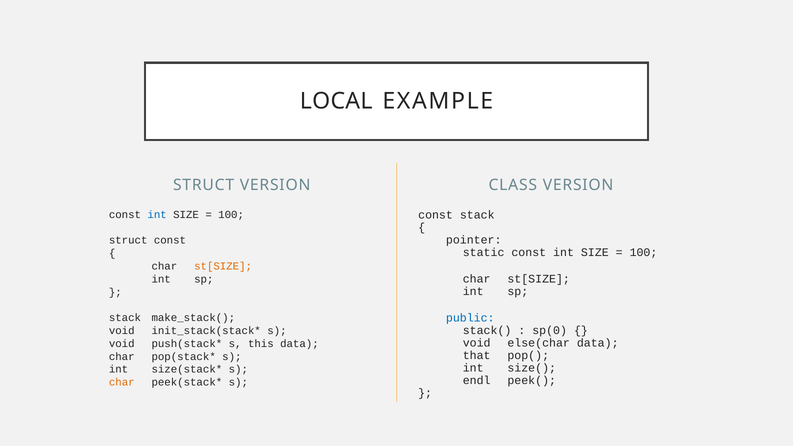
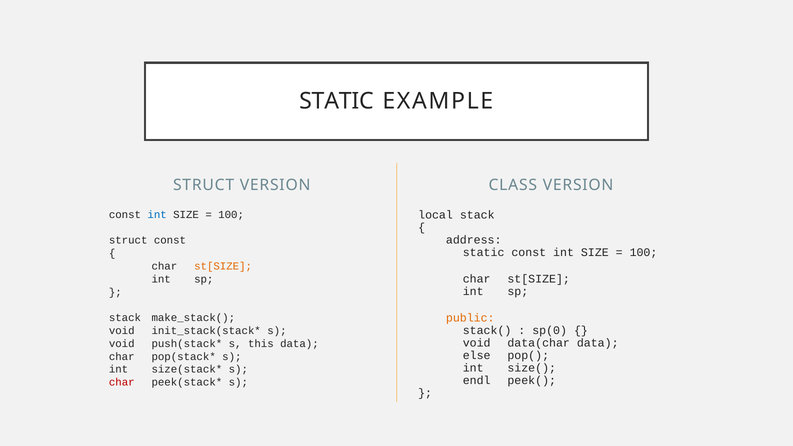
LOCAL: LOCAL -> STATIC (336, 101)
const: const -> local (436, 215)
pointer: pointer -> address (474, 240)
public colour: blue -> orange (470, 318)
else(char: else(char -> data(char (539, 343)
that: that -> else (477, 355)
char colour: orange -> red (122, 382)
